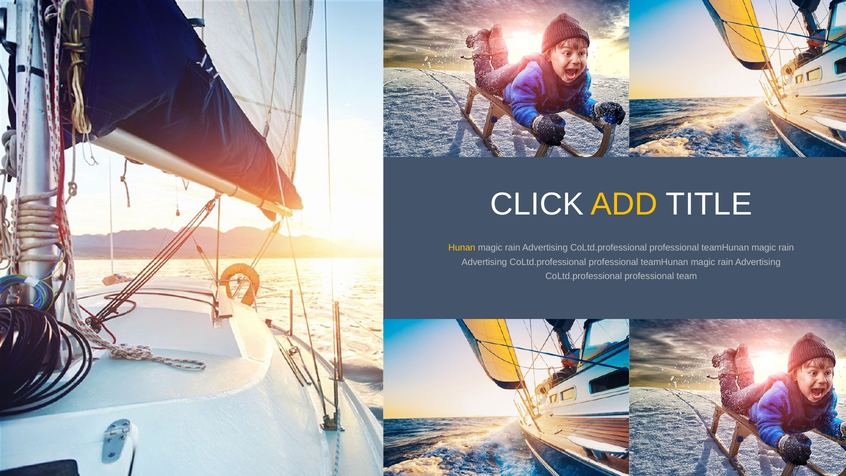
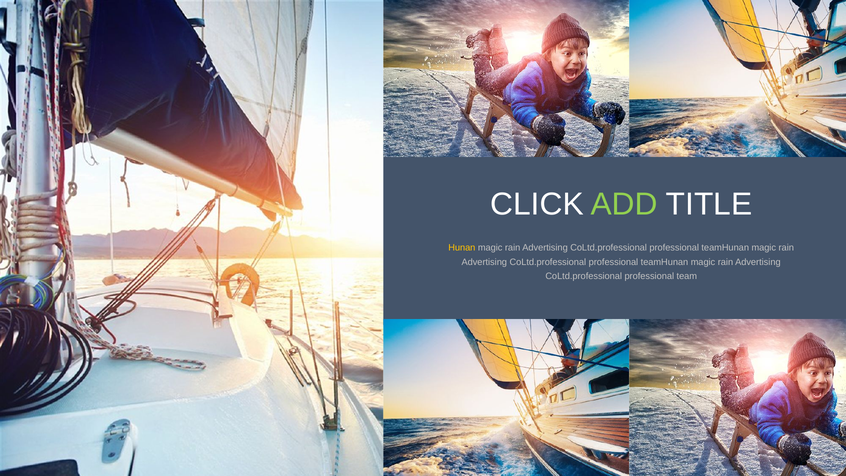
ADD colour: yellow -> light green (624, 204)
